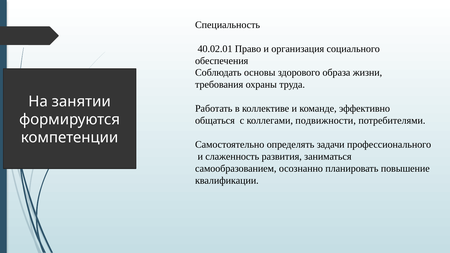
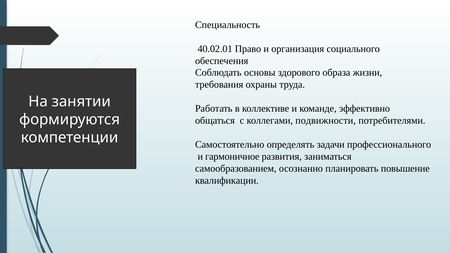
слаженность: слаженность -> гармоничное (232, 157)
